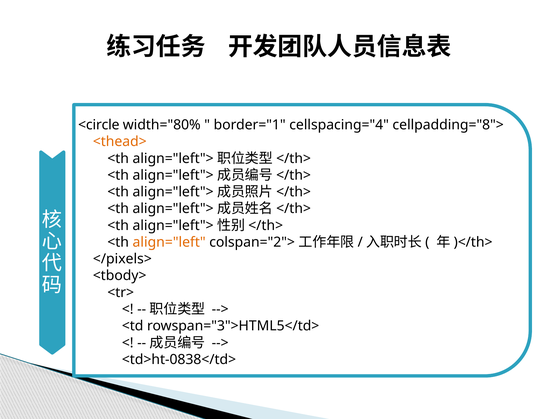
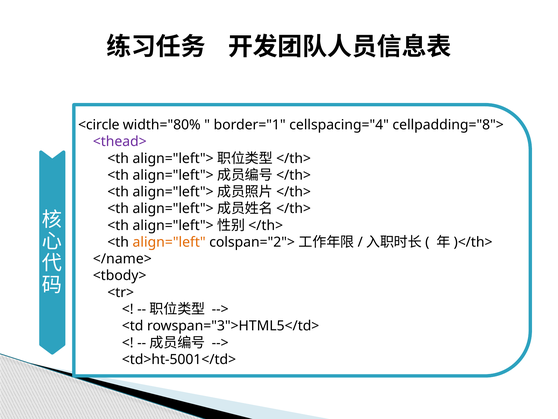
<thead> colour: orange -> purple (120, 141)
</pixels>: </pixels> -> </name> (122, 259)
<td>ht-0838</td>: <td>ht-0838</td> -> <td>ht-5001</td> (179, 359)
